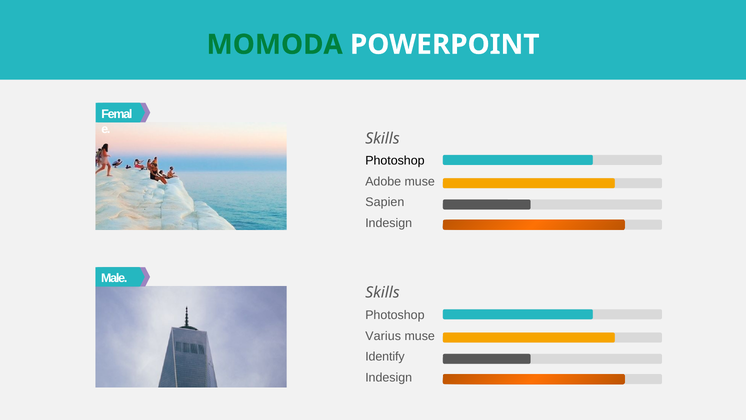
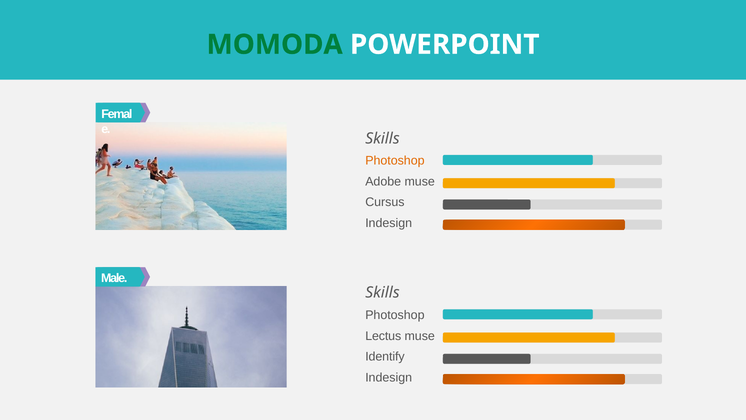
Photoshop colour: black -> orange (395, 161)
Sapien: Sapien -> Cursus (385, 202)
Varius: Varius -> Lectus (383, 336)
